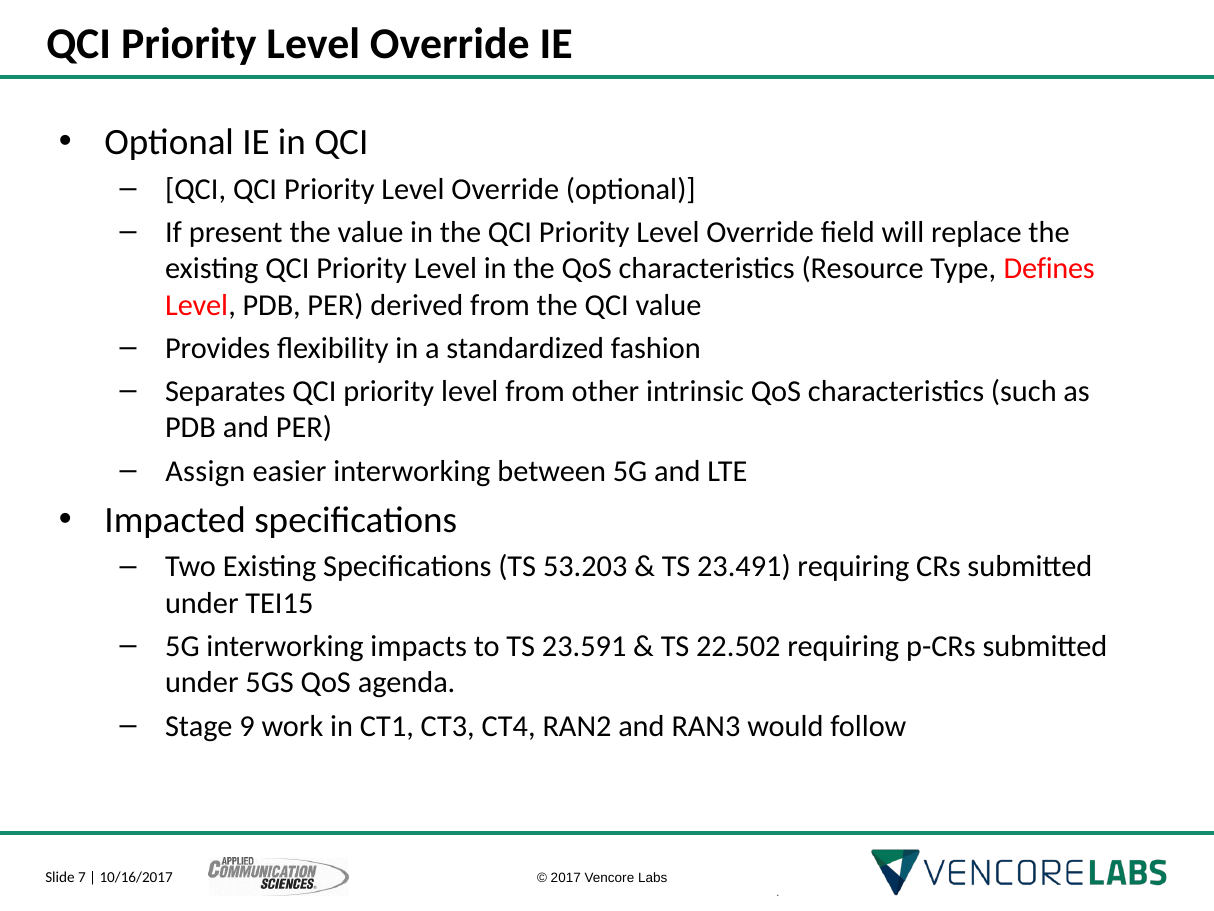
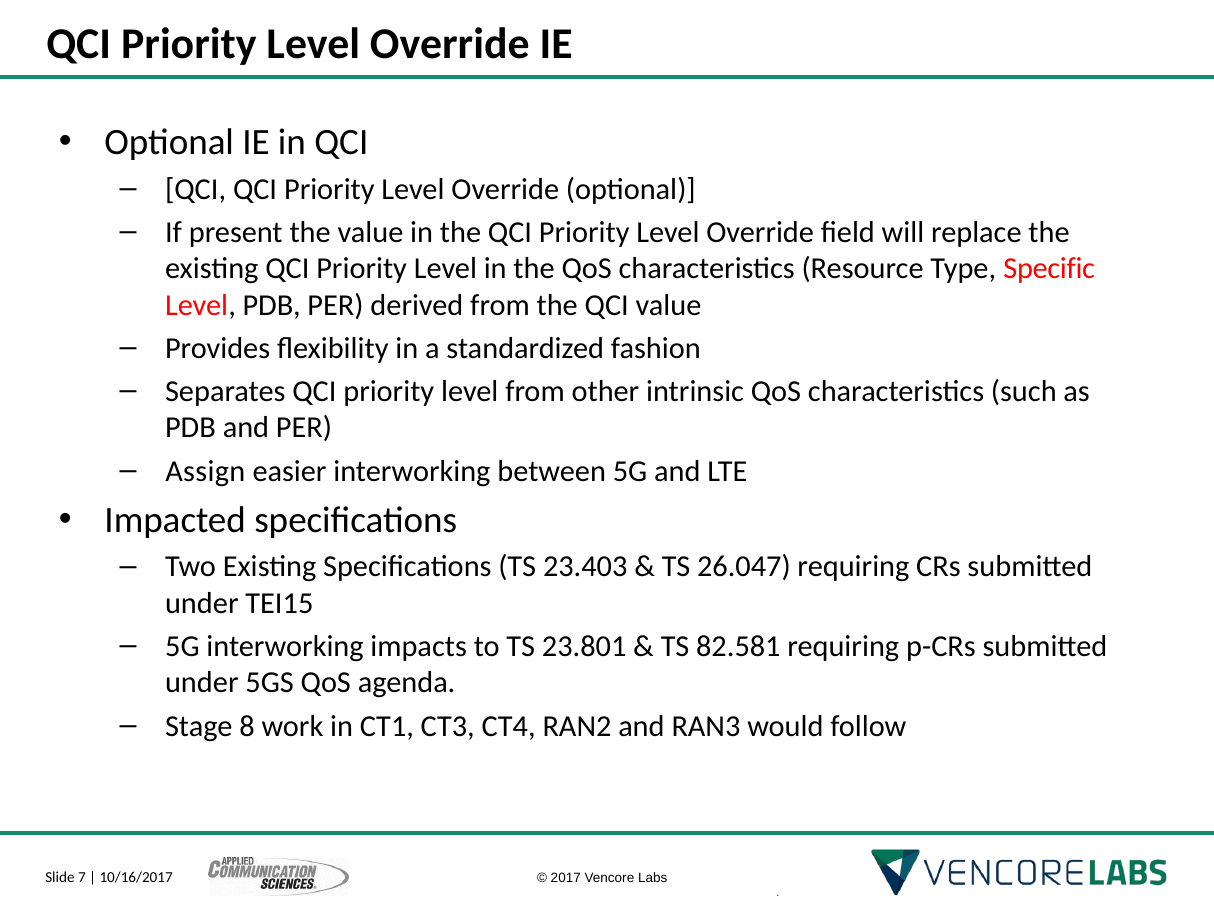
Defines: Defines -> Specific (1049, 268)
53.203: 53.203 -> 23.403 (585, 567)
23.491: 23.491 -> 26.047 (744, 567)
23.591: 23.591 -> 23.801 (584, 646)
22.502: 22.502 -> 82.581 (738, 646)
9: 9 -> 8 (247, 726)
